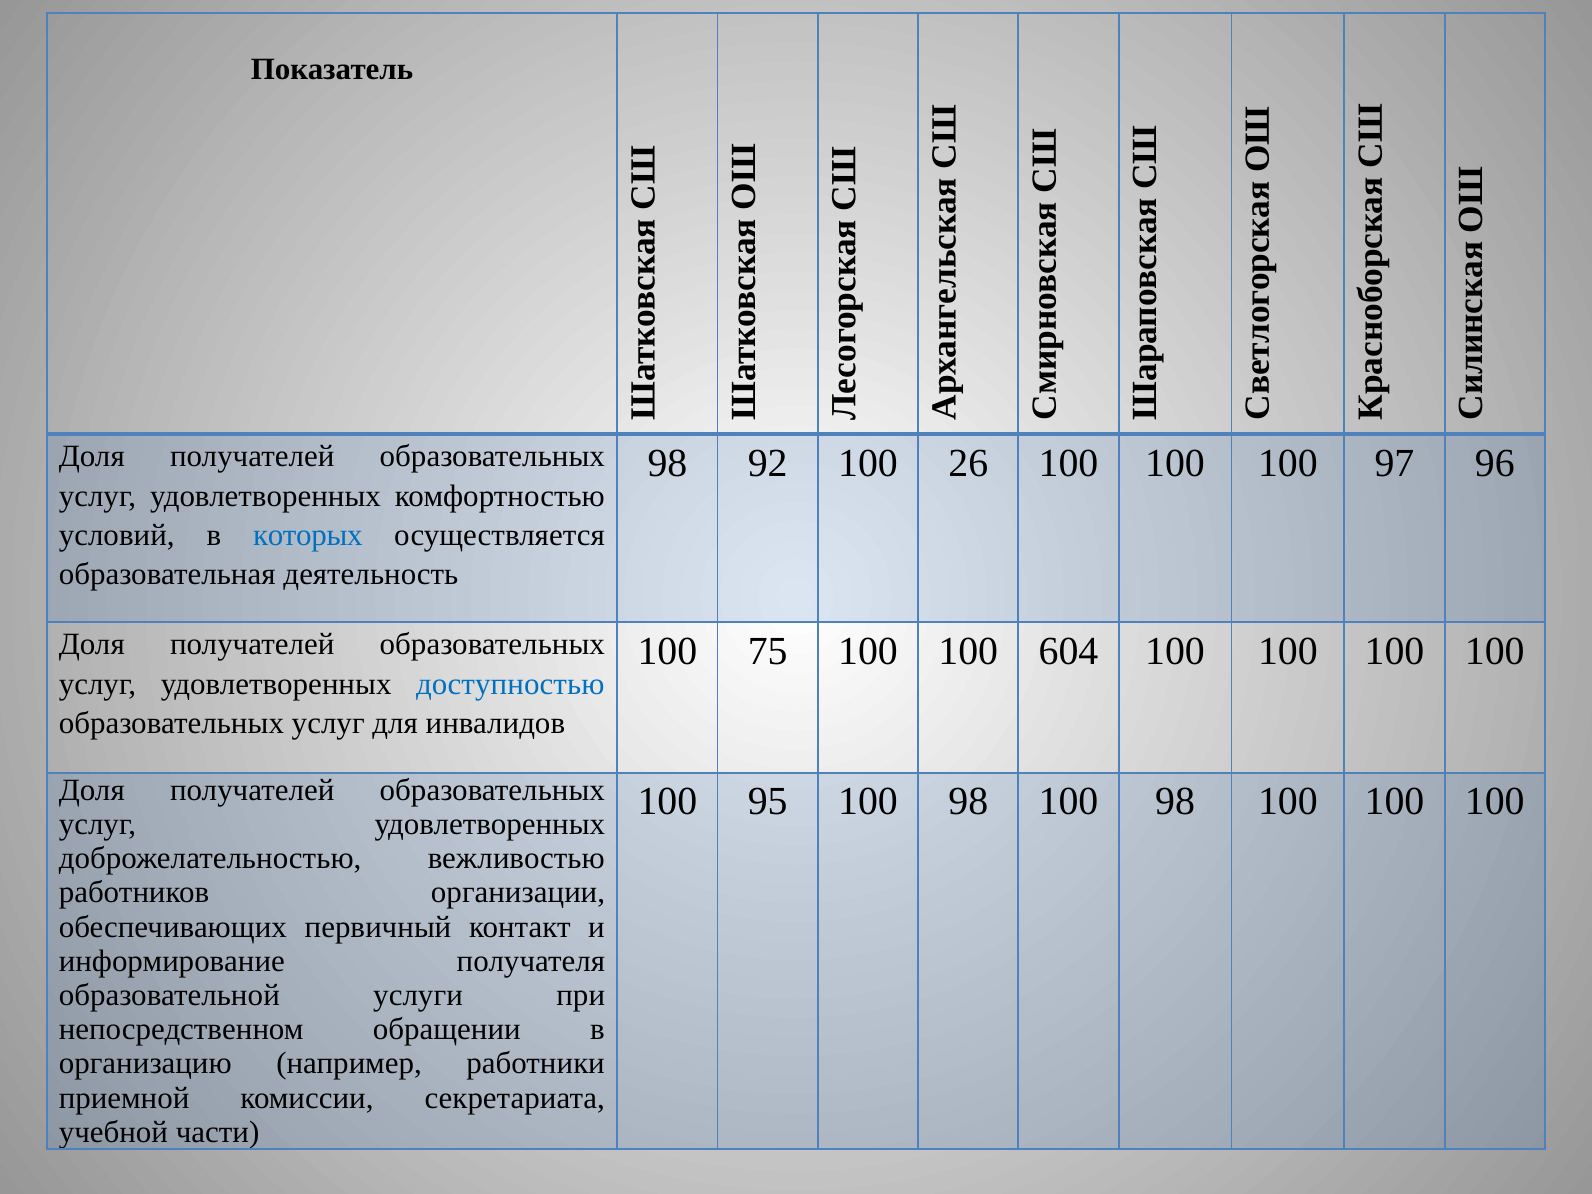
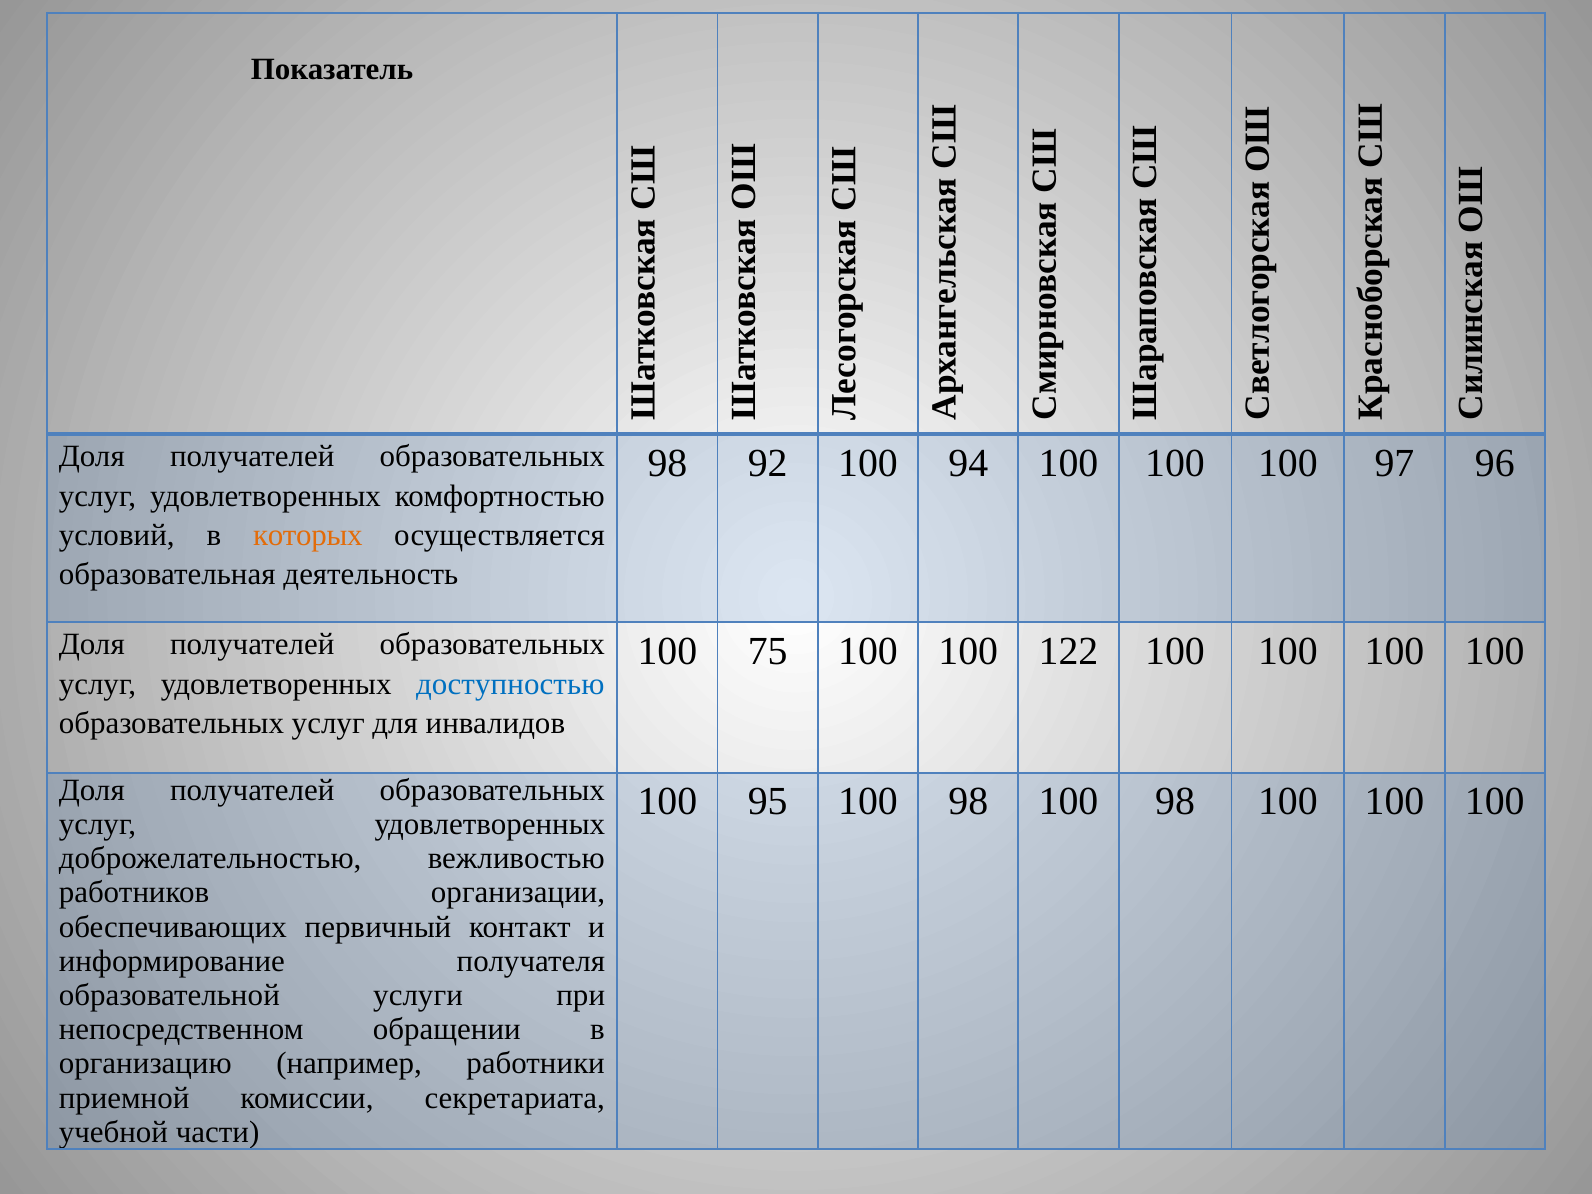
26: 26 -> 94 (968, 463)
которых colour: blue -> orange (308, 535)
604: 604 -> 122 (1069, 651)
